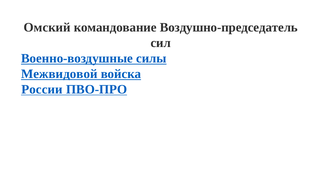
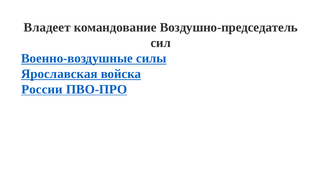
Омский: Омский -> Владеет (47, 28)
Межвидовой: Межвидовой -> Ярославская (59, 74)
